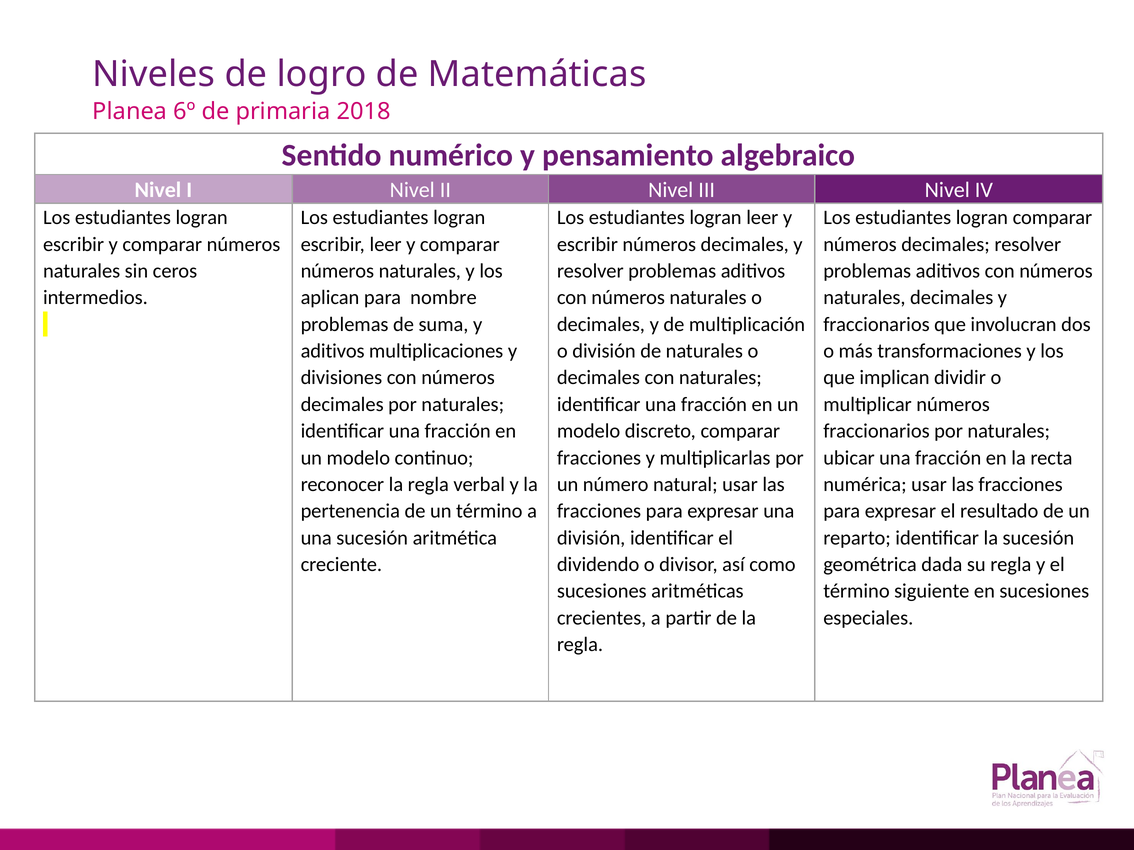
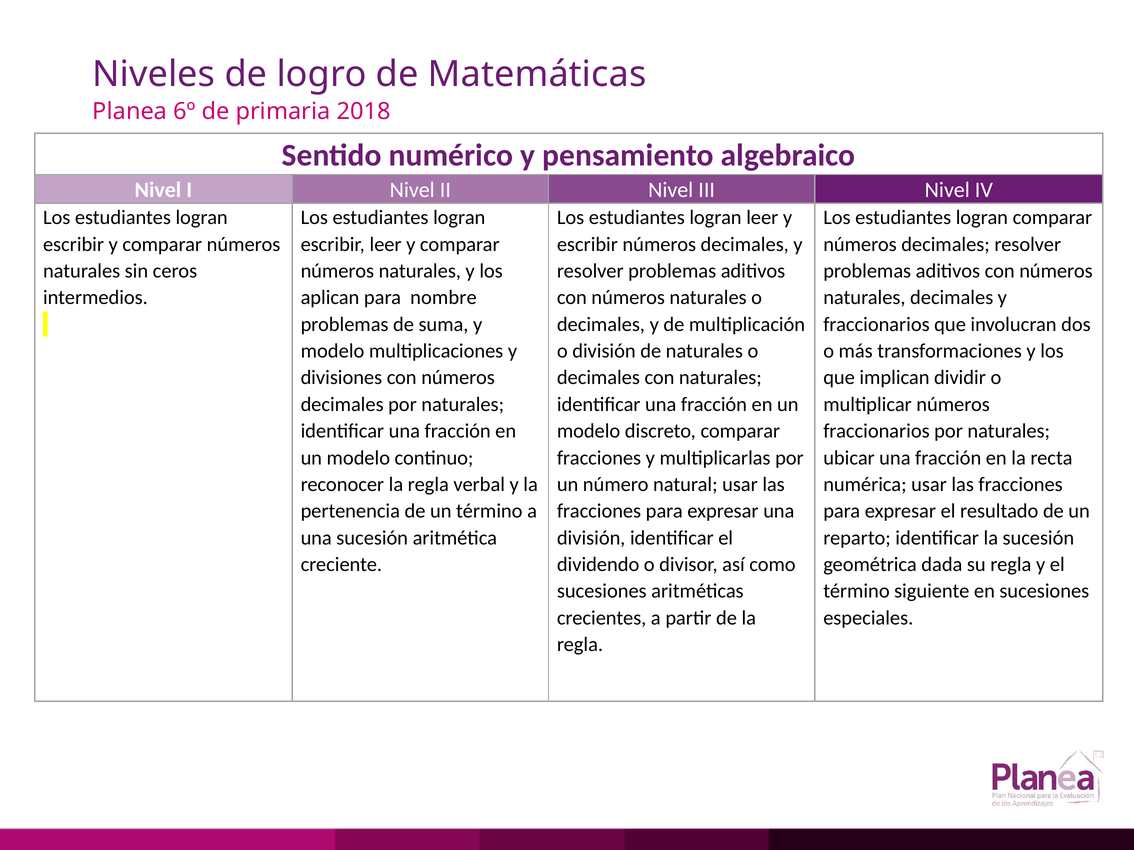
aditivos: aditivos -> modelo (333, 351)
